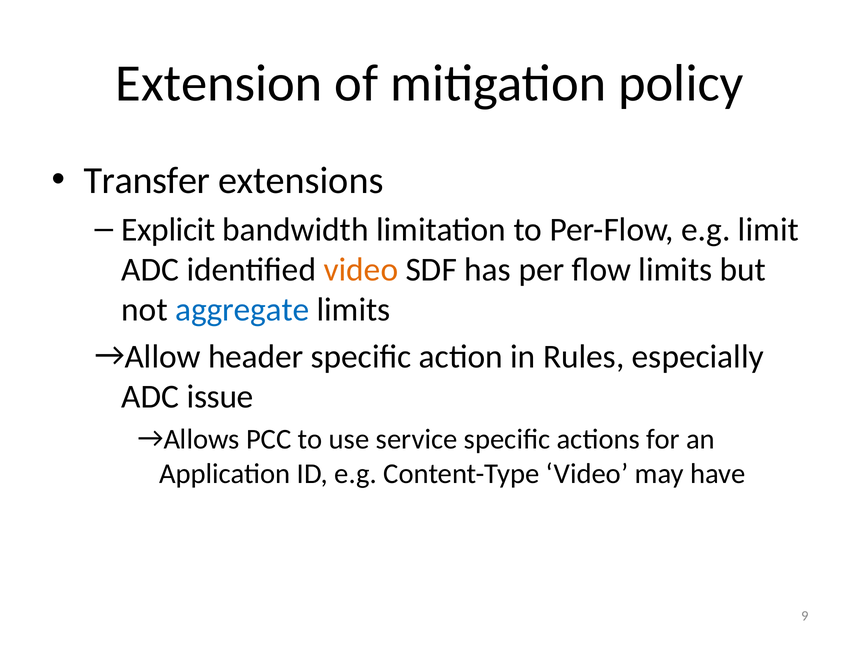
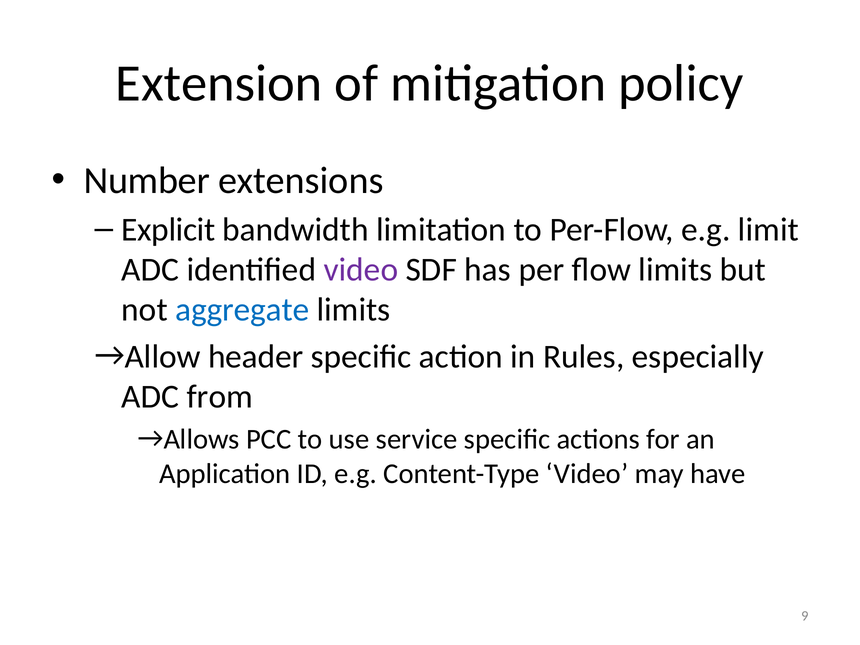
Transfer: Transfer -> Number (147, 180)
video colour: orange -> purple (361, 270)
issue: issue -> from (220, 397)
